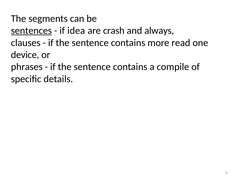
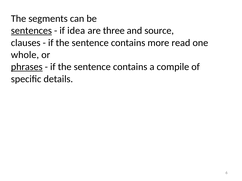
crash: crash -> three (114, 31)
always: always -> source (159, 31)
device: device -> whole (25, 55)
phrases underline: none -> present (27, 67)
